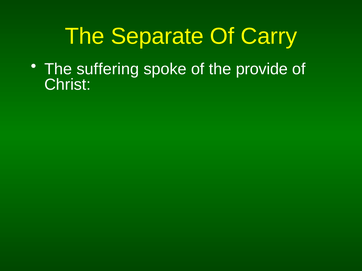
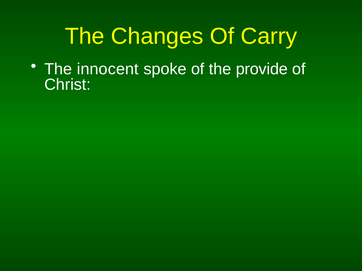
Separate: Separate -> Changes (157, 36)
suffering: suffering -> innocent (108, 69)
